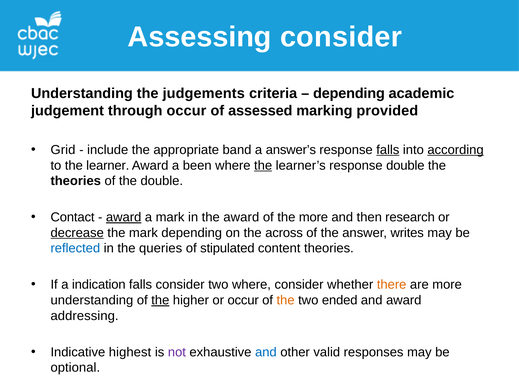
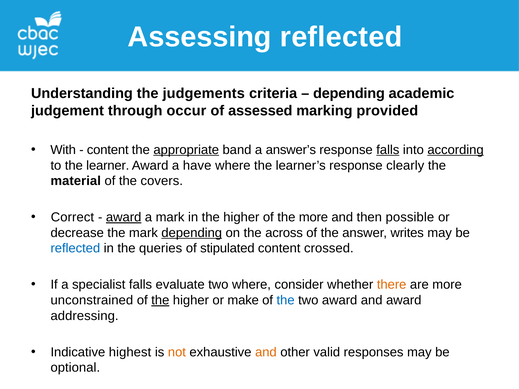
Assessing consider: consider -> reflected (341, 37)
Grid: Grid -> With (63, 150)
include: include -> content (108, 150)
appropriate underline: none -> present (186, 150)
been: been -> have (197, 165)
the underline: present -> none (263, 165)
response double: double -> clearly (405, 165)
theories: theories -> material (76, 181)
the double: double -> covers (162, 181)
Contact: Contact -> Correct (72, 217)
in the award: award -> higher (241, 217)
research: research -> possible (410, 217)
decrease underline: present -> none (77, 233)
depending underline: none -> present (192, 233)
content theories: theories -> crossed (329, 249)
indication: indication -> specialist (99, 285)
falls consider: consider -> evaluate (180, 285)
understanding: understanding -> unconstrained (92, 300)
or occur: occur -> make (243, 300)
the colour: orange -> blue (286, 300)
two ended: ended -> award (340, 300)
not colour: purple -> orange (177, 352)
and colour: blue -> orange (266, 352)
